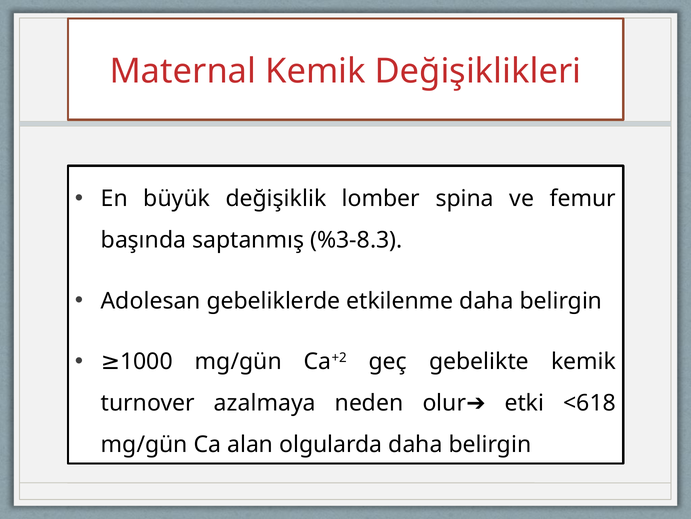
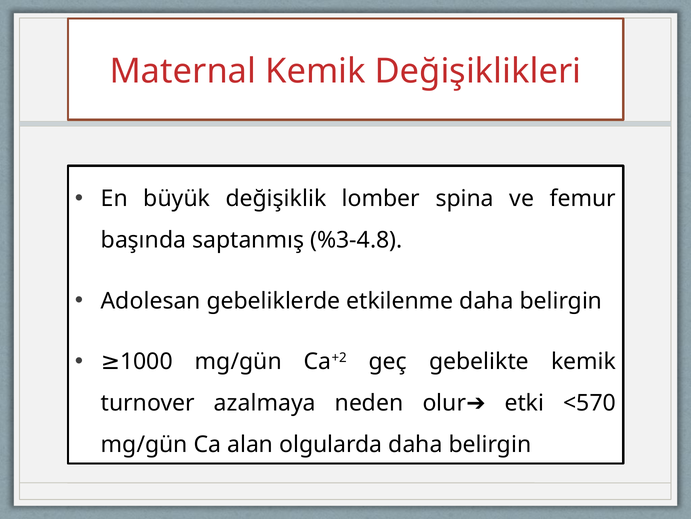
%3-8.3: %3-8.3 -> %3-4.8 (356, 240)
<618: <618 -> <570 (590, 403)
